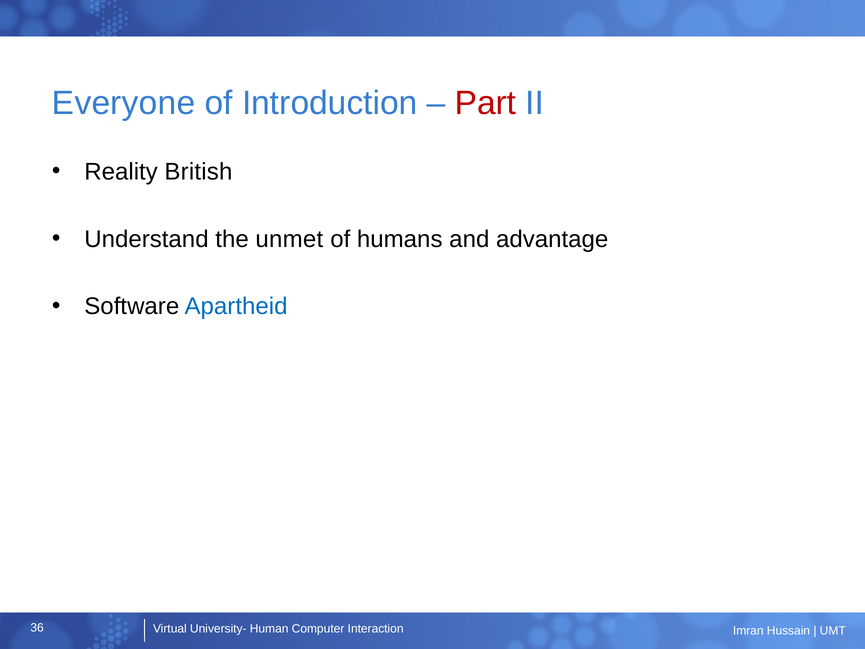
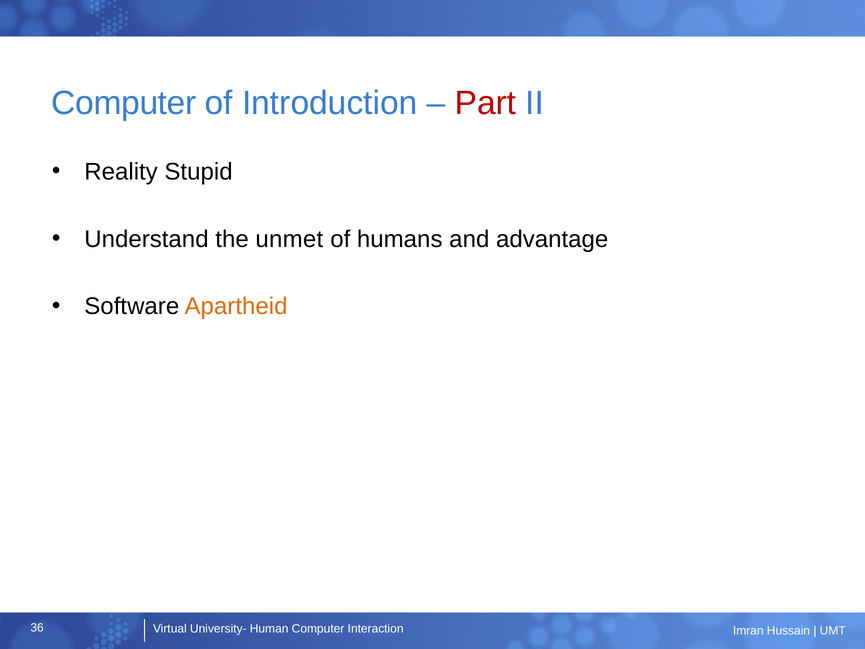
Everyone: Everyone -> Computer (124, 103)
British: British -> Stupid (199, 172)
Apartheid colour: blue -> orange (236, 306)
